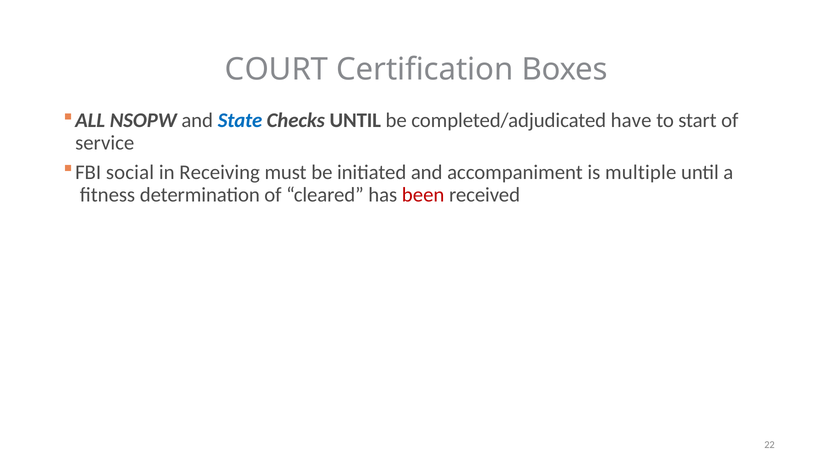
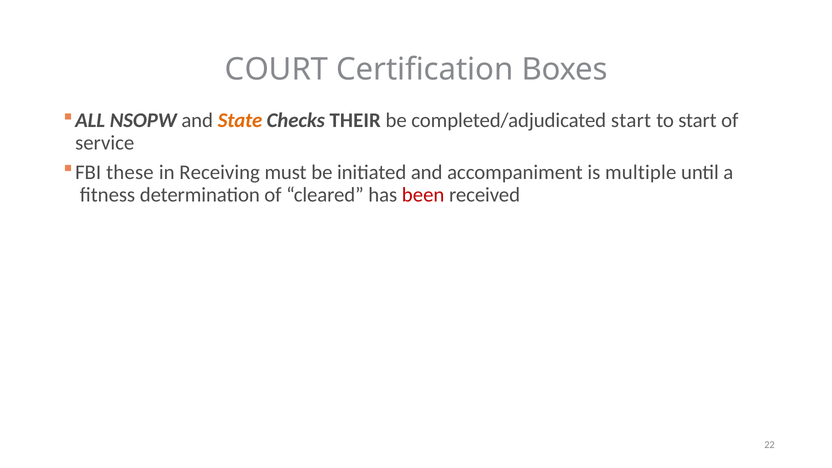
State colour: blue -> orange (240, 121)
Checks UNTIL: UNTIL -> THEIR (355, 121)
completed/adjudicated have: have -> start (631, 121)
social: social -> these (130, 172)
